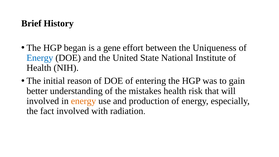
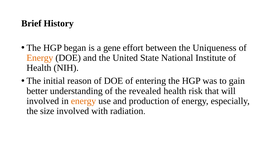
Energy colour: blue -> orange (40, 58)
mistakes: mistakes -> revealed (145, 91)
fact: fact -> size (47, 111)
